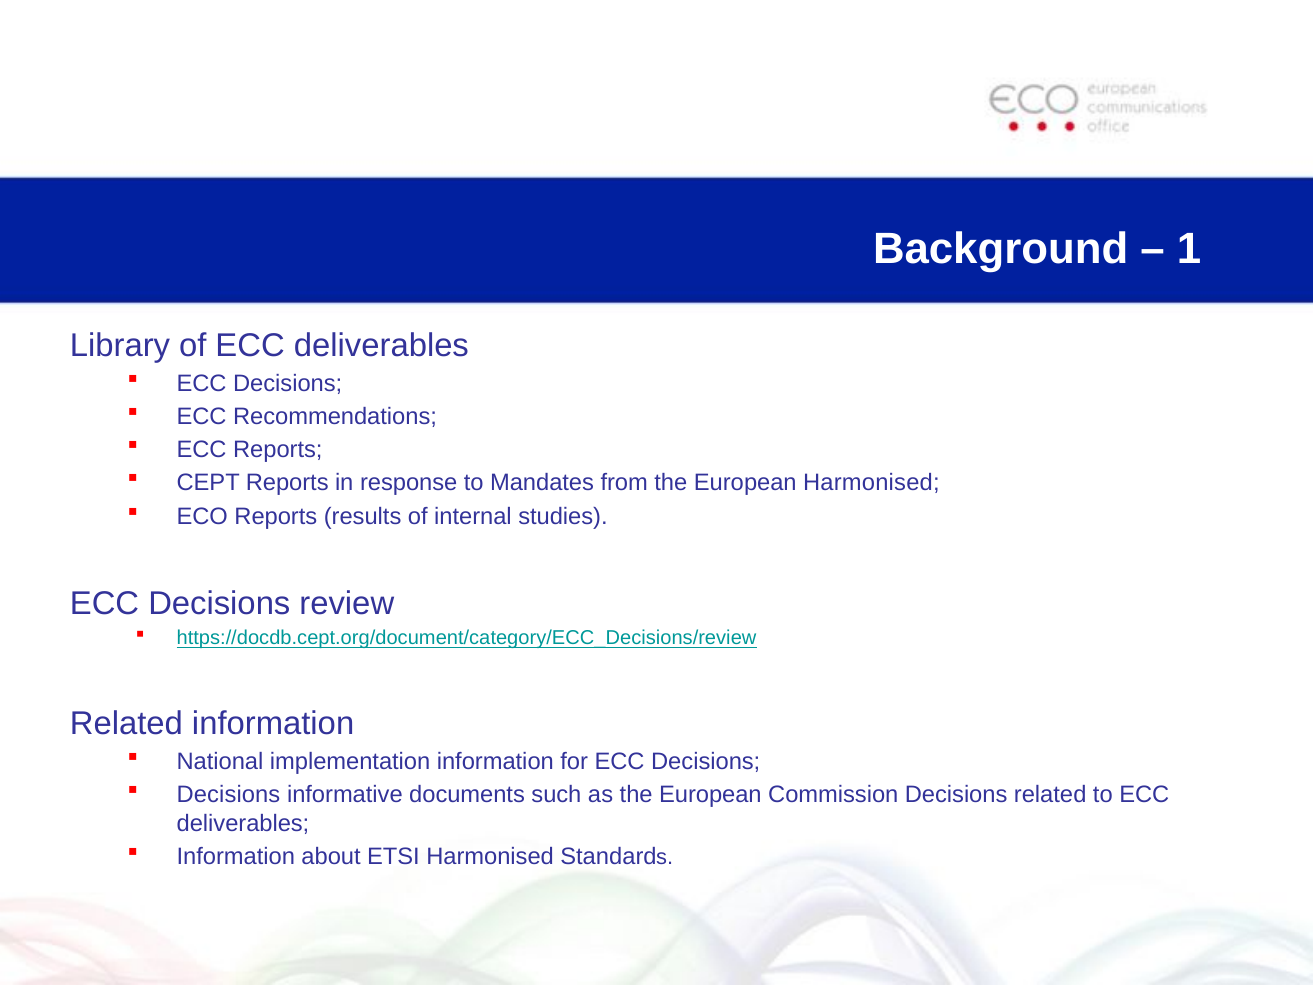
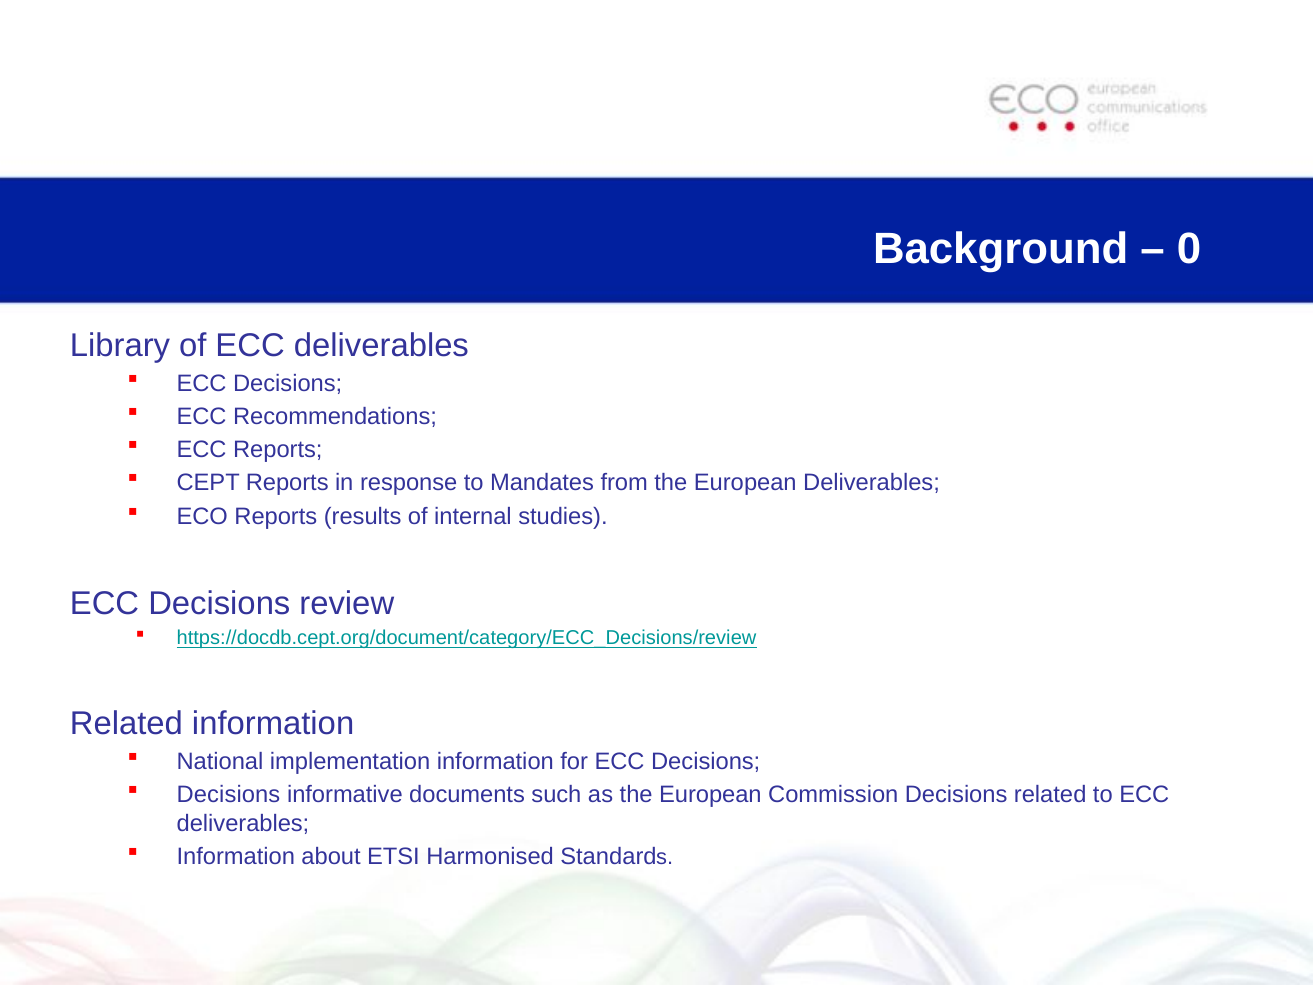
1: 1 -> 0 (1189, 249)
European Harmonised: Harmonised -> Deliverables (871, 483)
